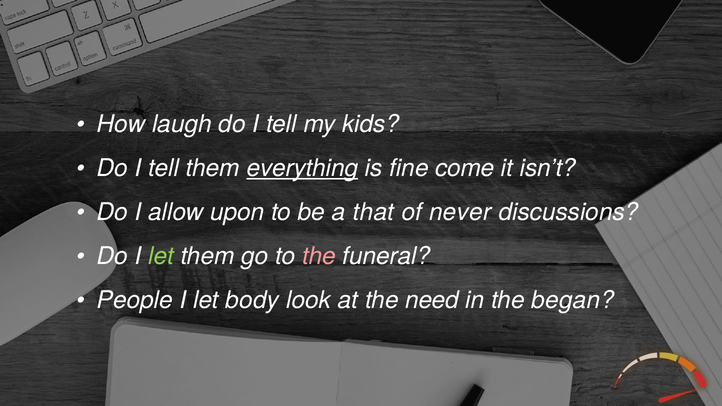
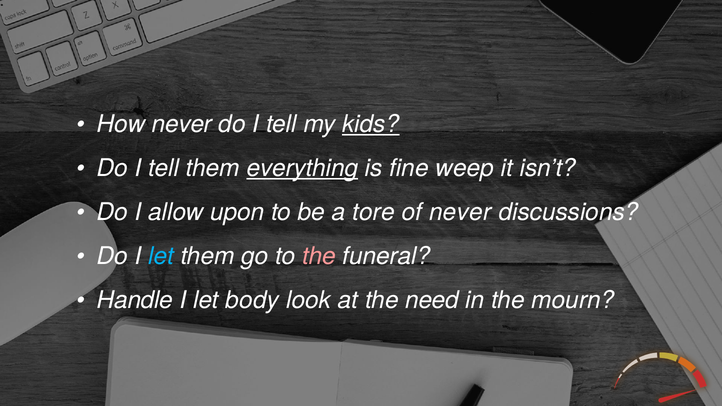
How laugh: laugh -> never (182, 124)
kids underline: none -> present (371, 124)
come: come -> weep (465, 168)
that: that -> tore (373, 212)
let colour: light green -> light blue (161, 256)
People: People -> Handle (135, 300)
began: began -> mourn (573, 300)
